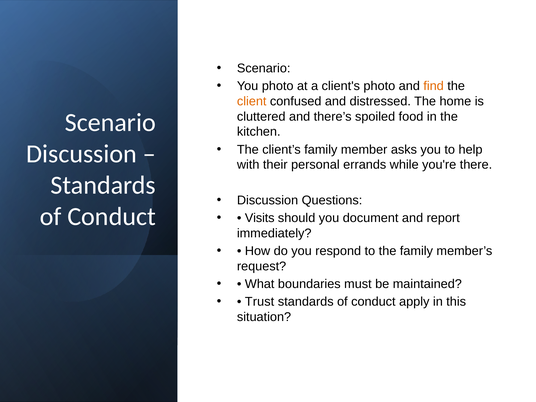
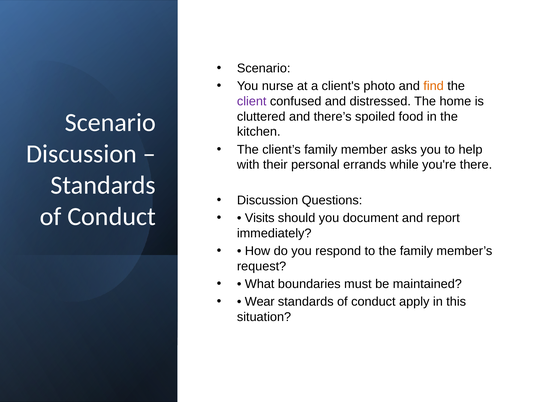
You photo: photo -> nurse (278, 86)
client colour: orange -> purple (252, 101)
Trust: Trust -> Wear (260, 302)
